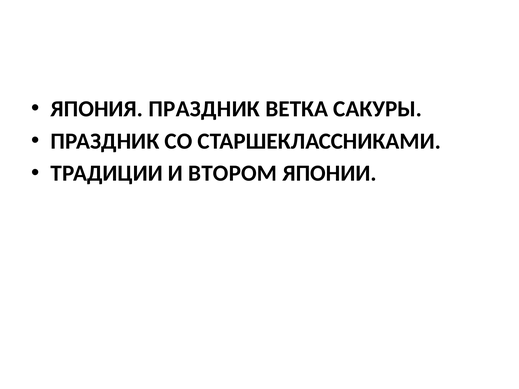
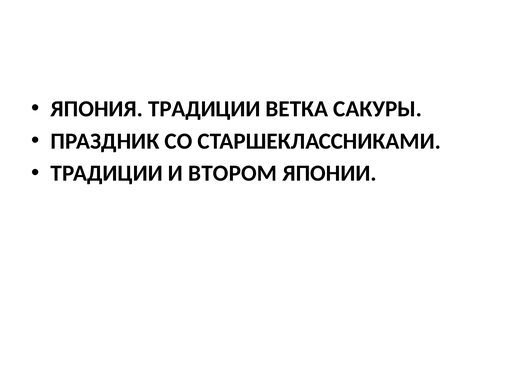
ЯПОНИЯ ПРАЗДНИК: ПРАЗДНИК -> ТРАДИЦИИ (204, 109)
